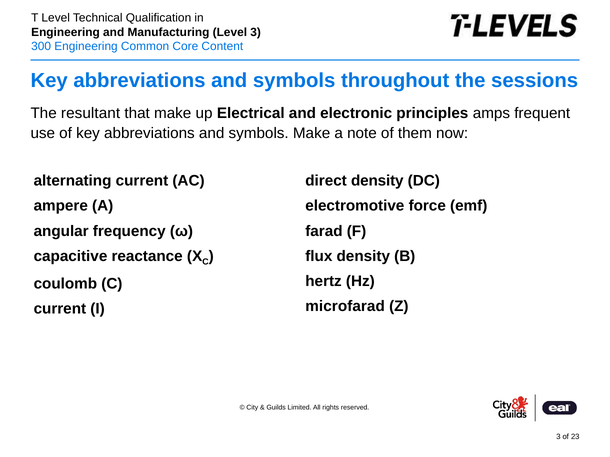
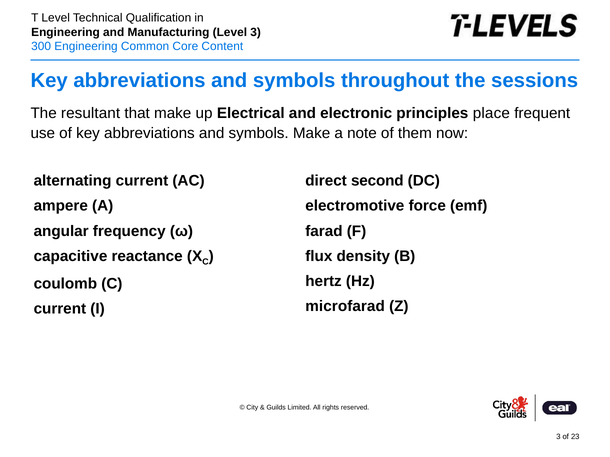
amps: amps -> place (491, 113)
direct density: density -> second (377, 181)
